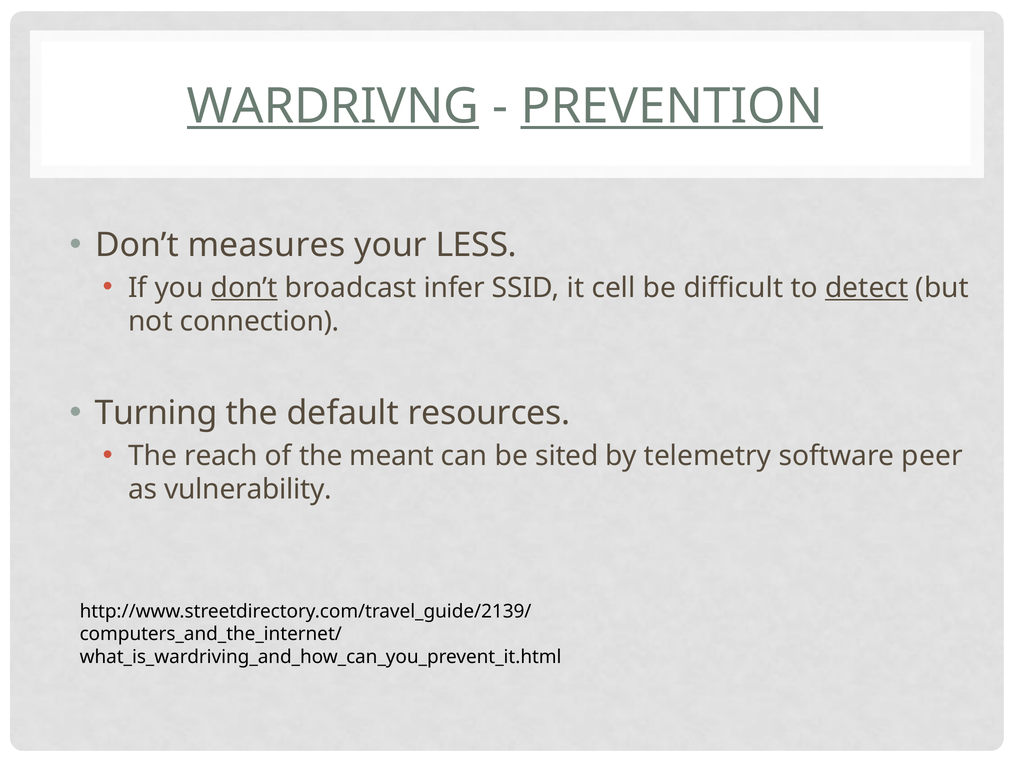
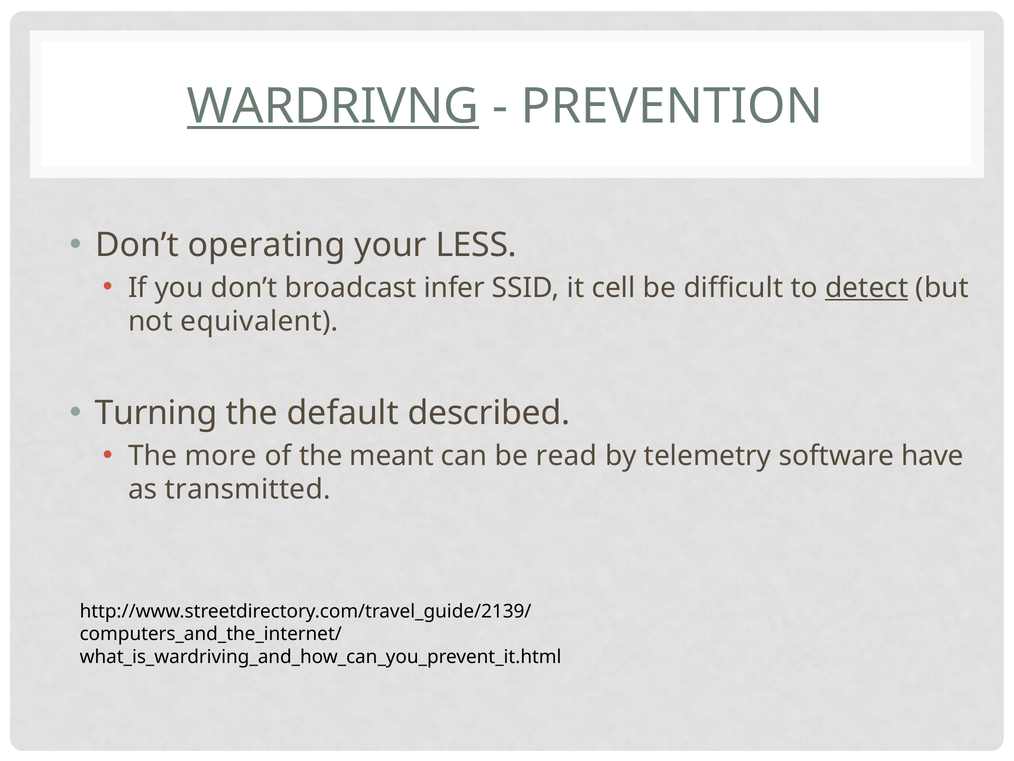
PREVENTION underline: present -> none (672, 106)
measures: measures -> operating (266, 245)
don’t underline: present -> none (244, 288)
connection: connection -> equivalent (259, 321)
resources: resources -> described (489, 413)
reach: reach -> more (221, 456)
sited: sited -> read (567, 456)
peer: peer -> have (932, 456)
vulnerability: vulnerability -> transmitted (248, 489)
